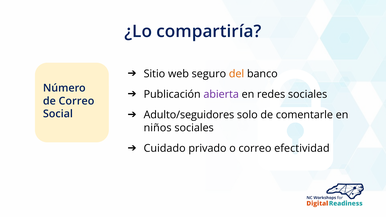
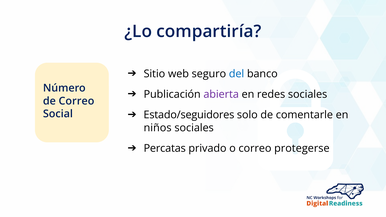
del colour: orange -> blue (237, 74)
Adulto/seguidores: Adulto/seguidores -> Estado/seguidores (189, 115)
Cuidado: Cuidado -> Percatas (165, 148)
efectividad: efectividad -> protegerse (302, 148)
